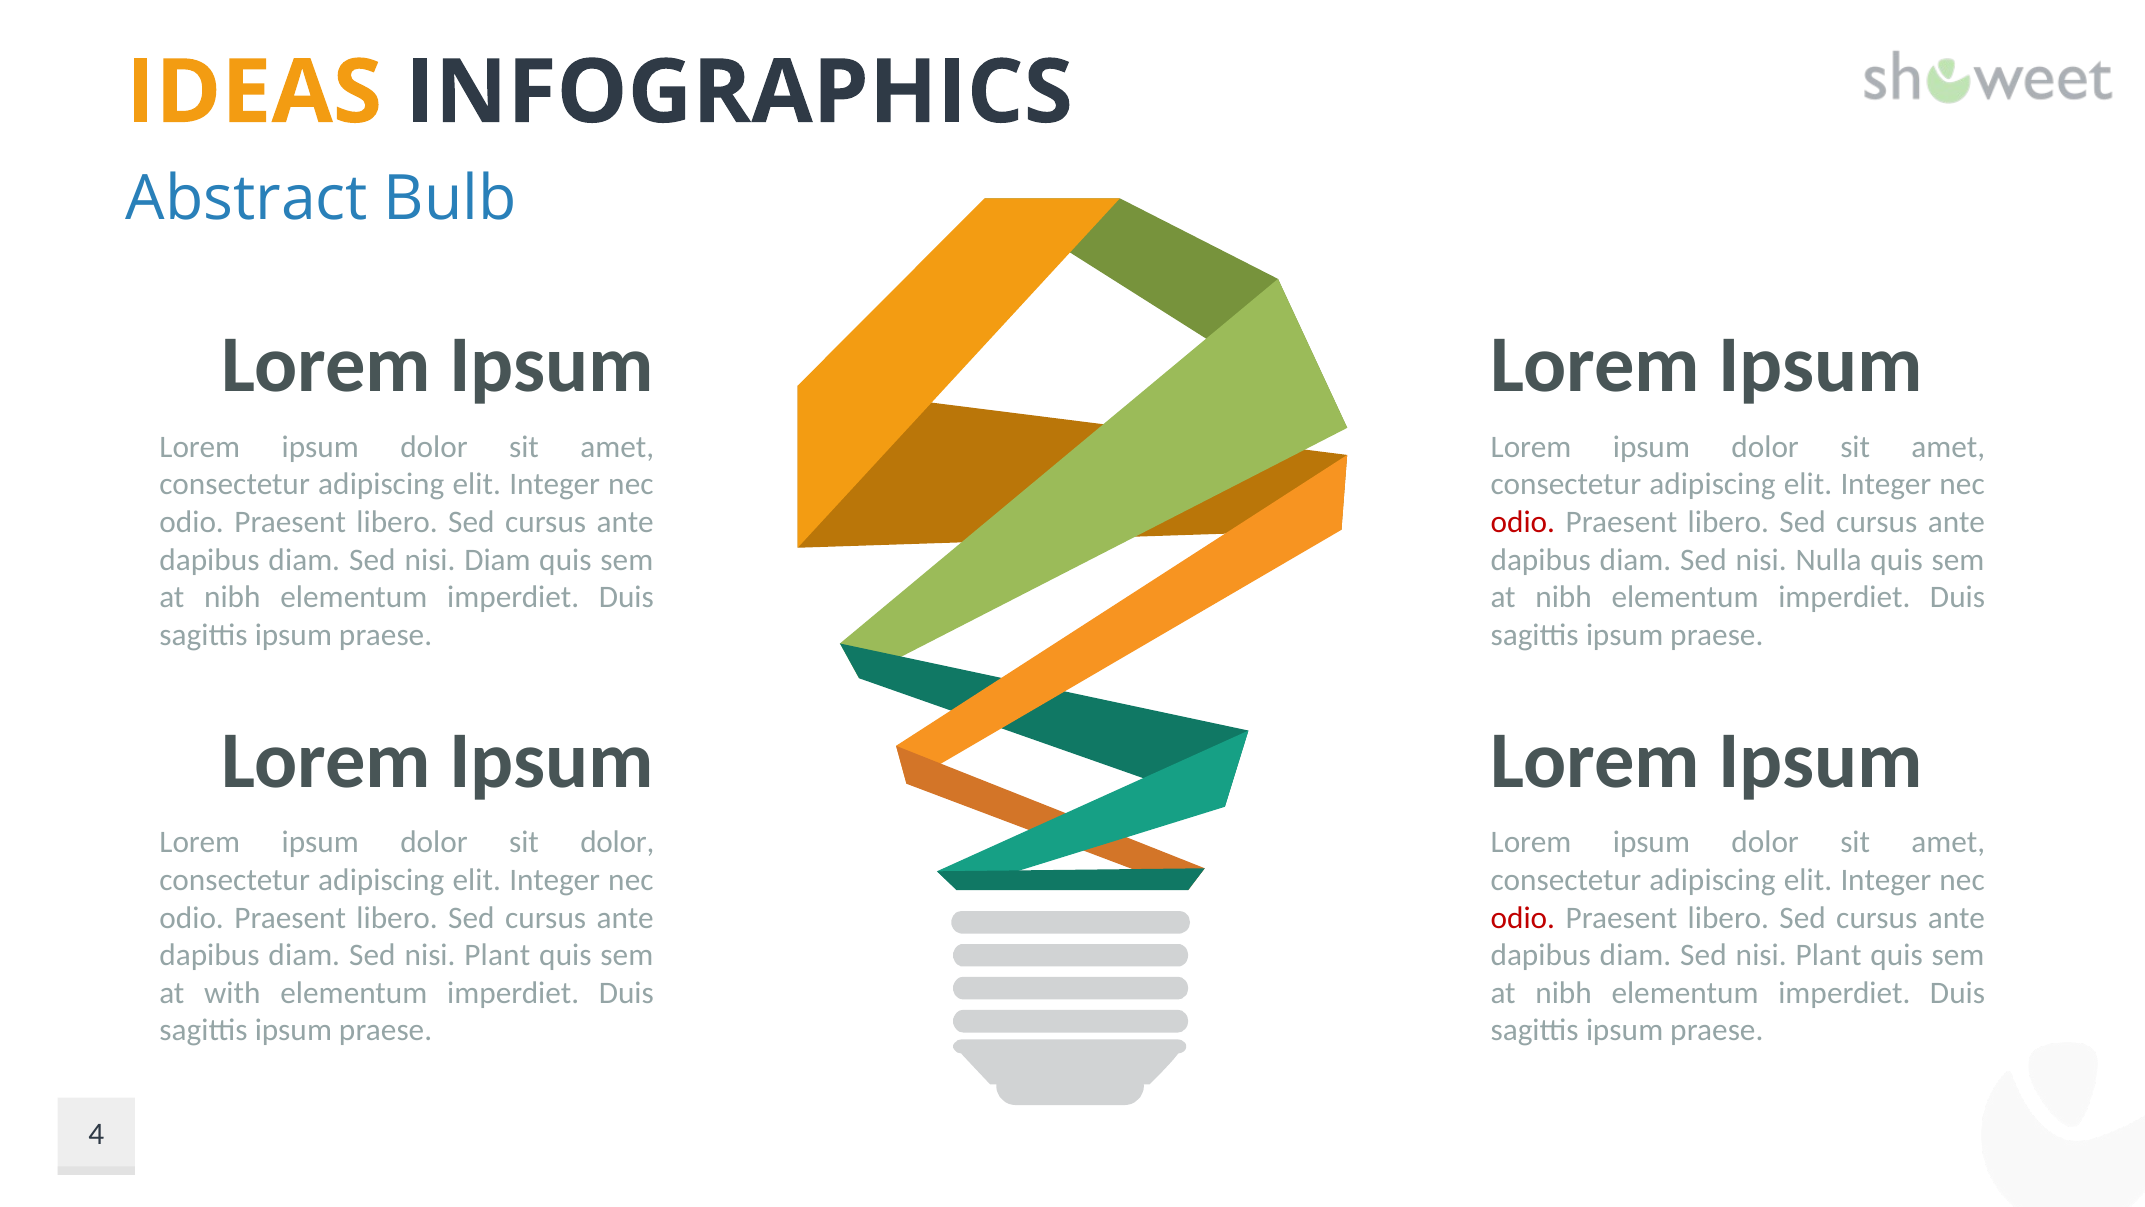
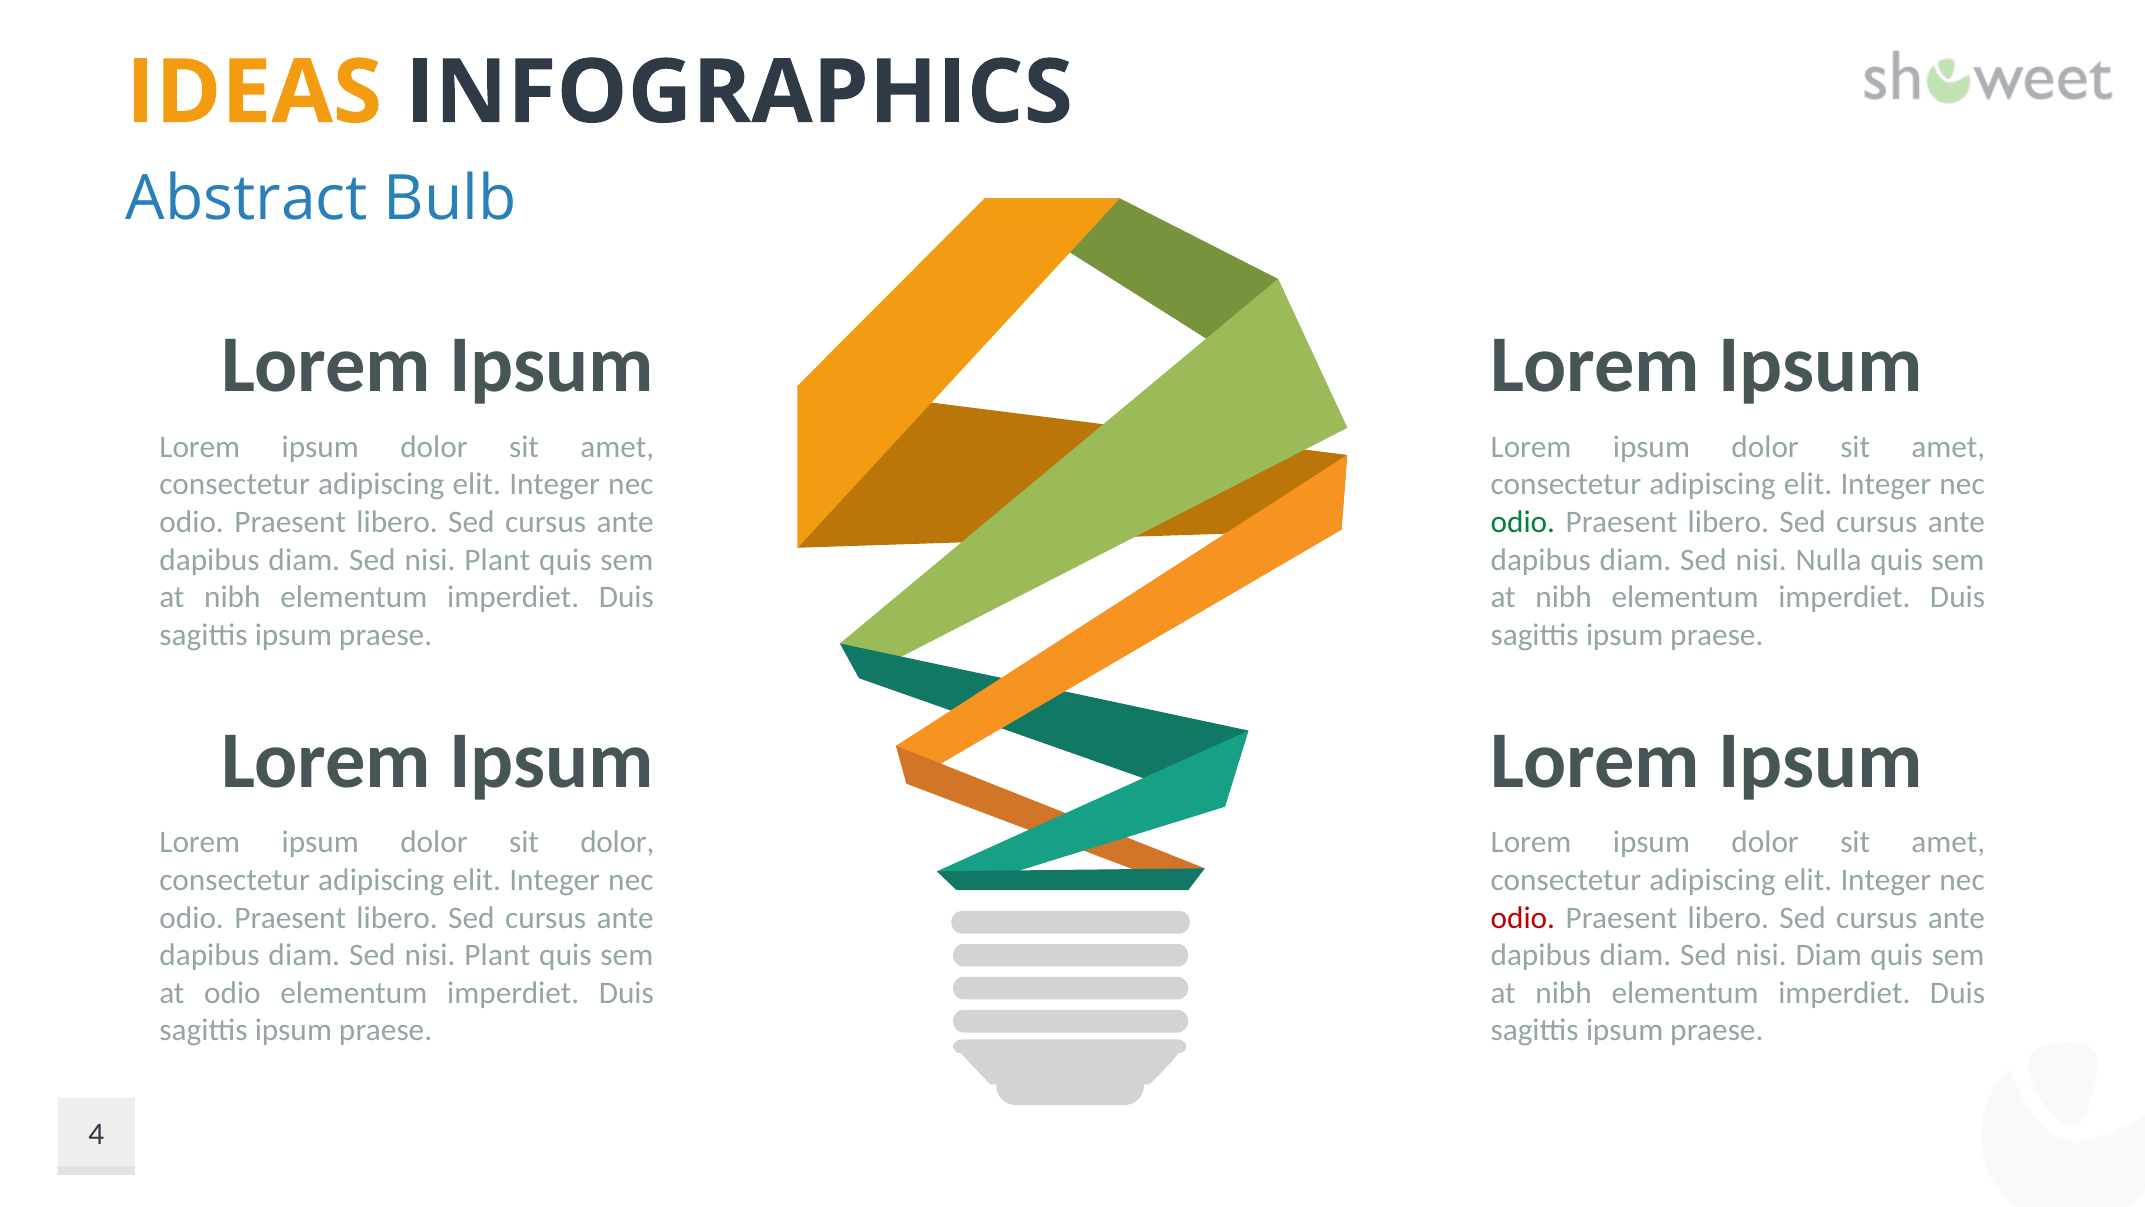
odio colour: red -> green (1523, 522)
Diam: Diam -> Plant (497, 560)
Plant: Plant -> Diam (1829, 955)
at with: with -> odio (232, 992)
